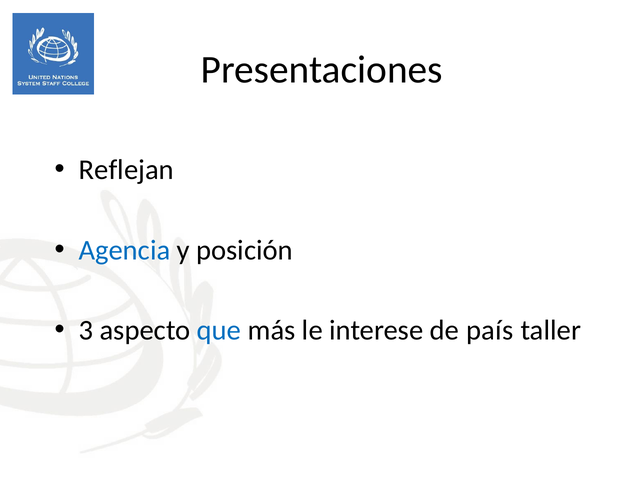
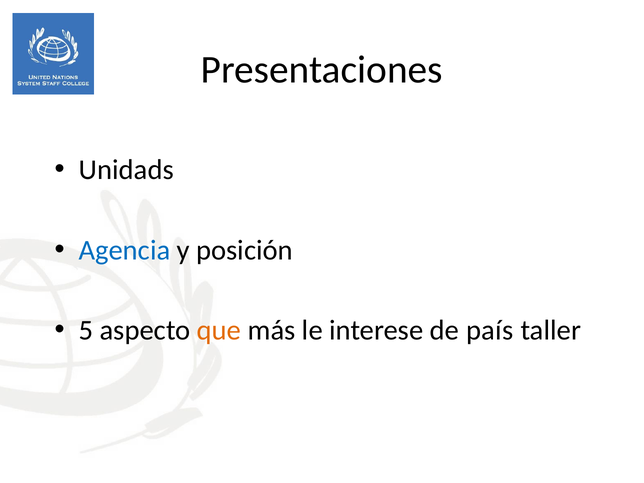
Reflejan: Reflejan -> Unidads (126, 170)
3: 3 -> 5 (86, 330)
que colour: blue -> orange (219, 330)
